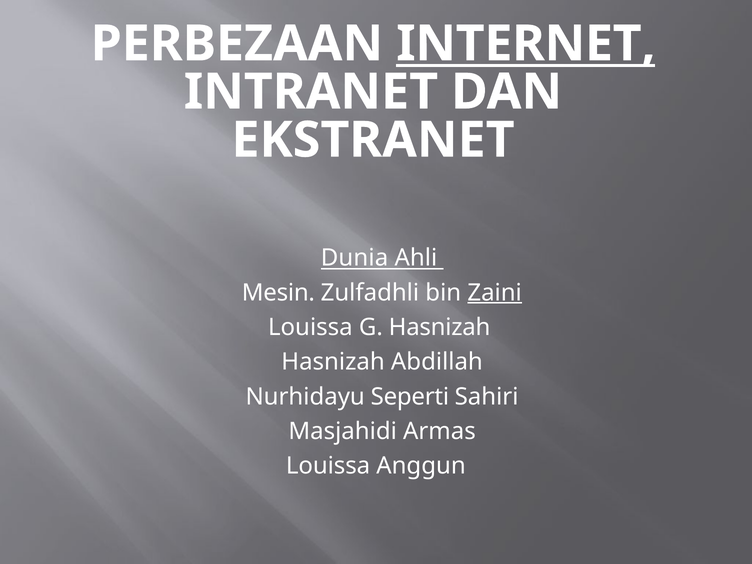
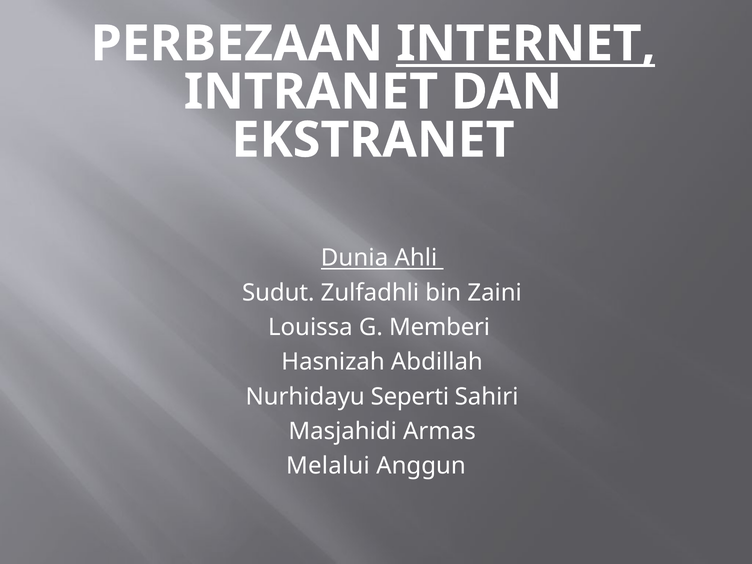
Mesin: Mesin -> Sudut (278, 293)
Zaini underline: present -> none (495, 293)
G Hasnizah: Hasnizah -> Memberi (440, 327)
Louissa: Louissa -> Melalui (328, 466)
